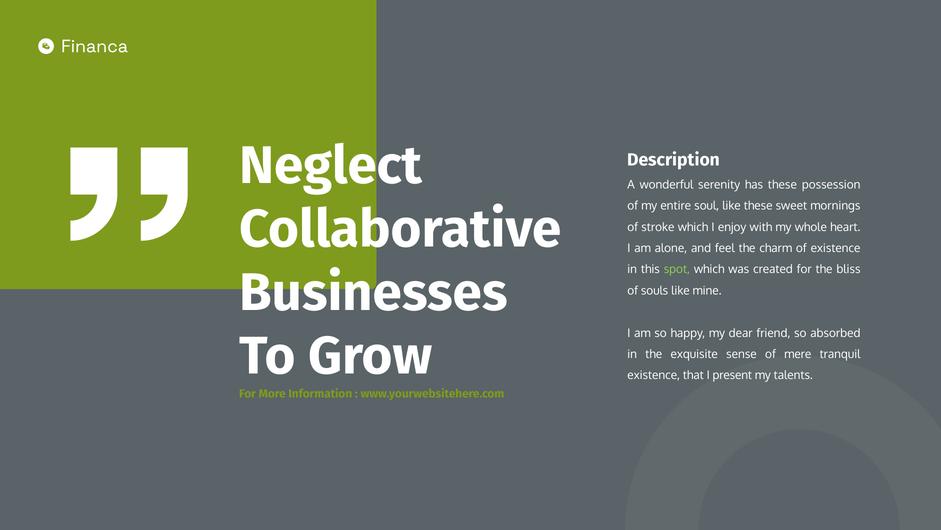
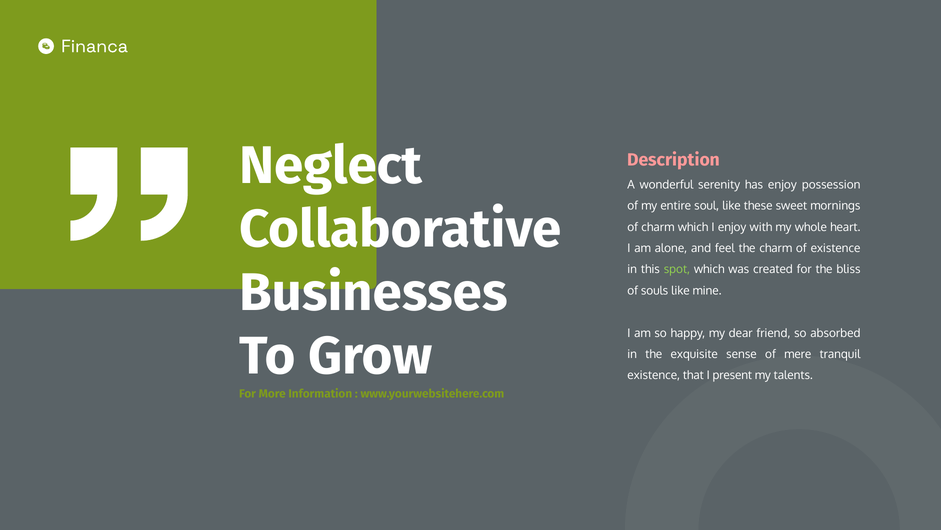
Description colour: white -> pink (674, 160)
has these: these -> enjoy (782, 185)
of stroke: stroke -> charm (658, 227)
